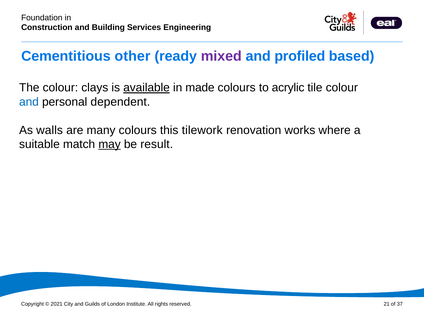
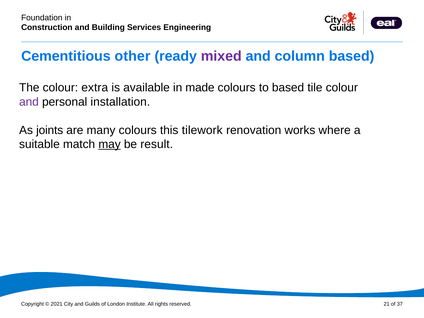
profiled: profiled -> column (300, 56)
clays: clays -> extra (95, 88)
available underline: present -> none (147, 88)
to acrylic: acrylic -> based (288, 88)
and colour: blue -> purple (29, 102)
dependent: dependent -> installation (120, 102)
walls: walls -> joints (50, 130)
